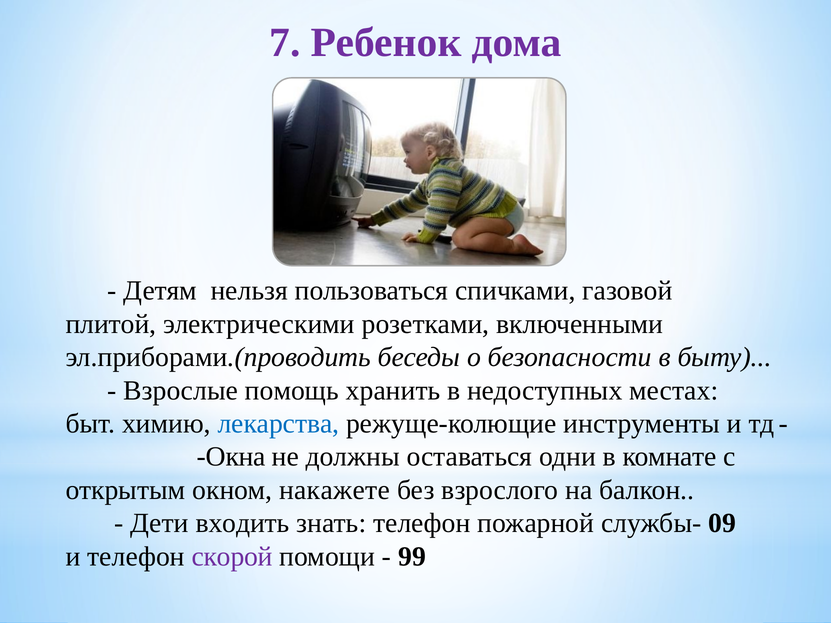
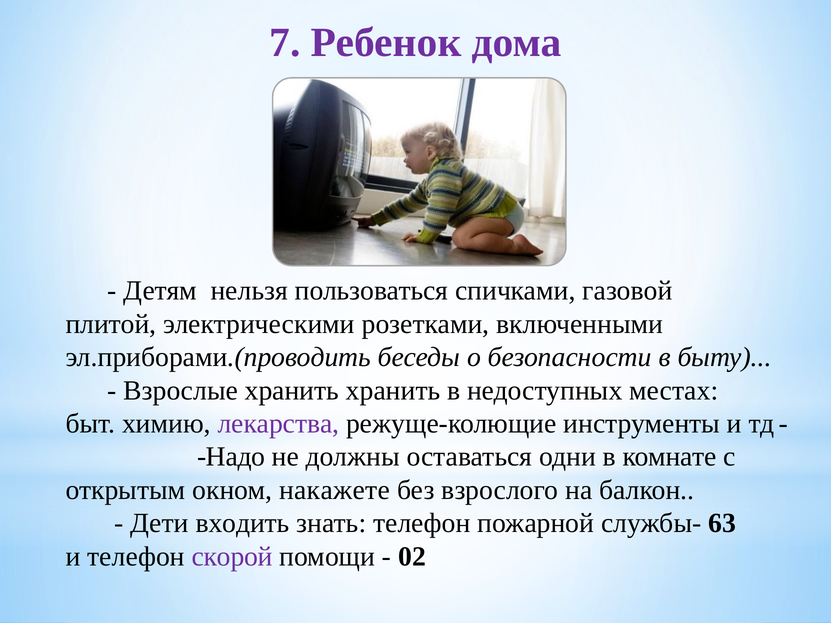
Взрослые помощь: помощь -> хранить (292, 391)
лекарства colour: blue -> purple (278, 424)
Окна: Окна -> Надо (231, 457)
09: 09 -> 63 (722, 524)
99: 99 -> 02 (412, 557)
